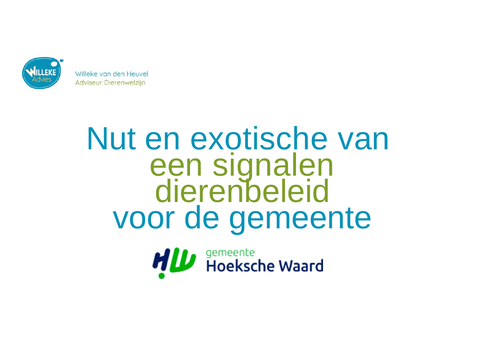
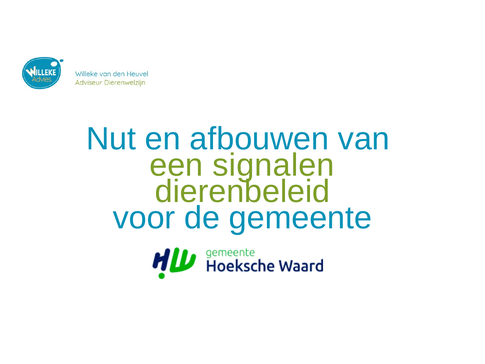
exotische: exotische -> afbouwen (259, 139)
